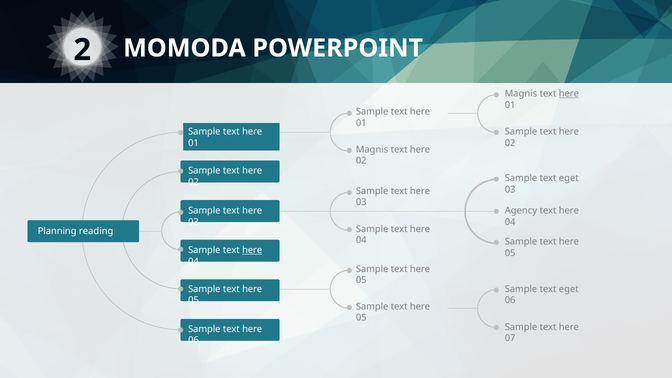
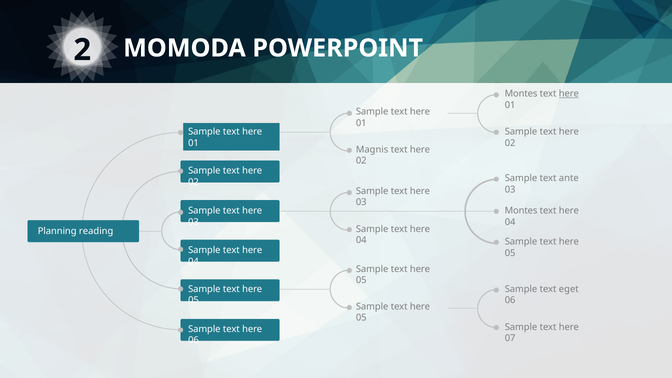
Magnis: Magnis -> Montes (521, 94)
eget: eget -> ante (569, 178)
Agency: Agency -> Montes (521, 211)
here underline: present -> none (252, 250)
